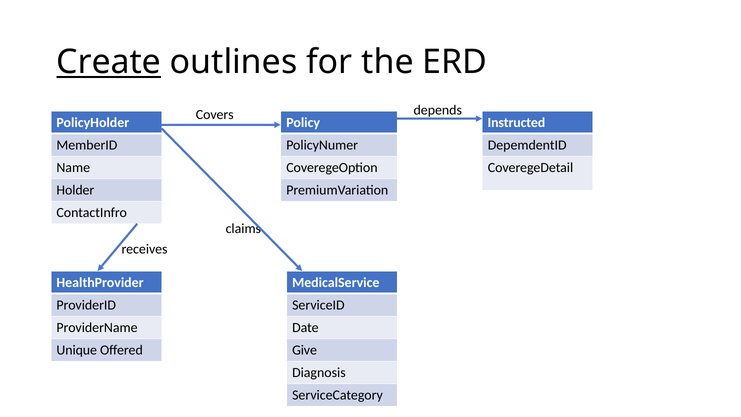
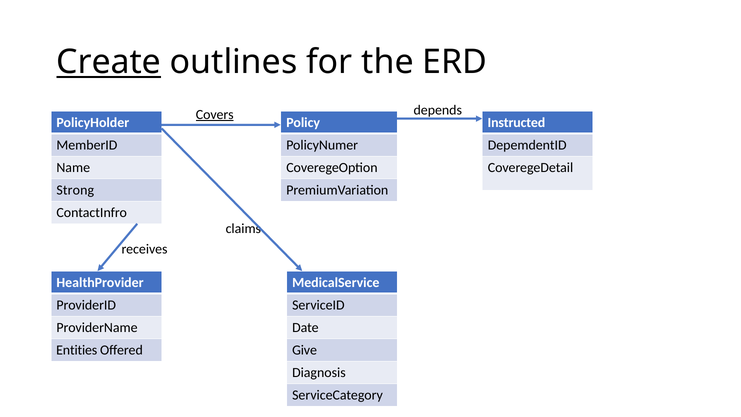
Covers underline: none -> present (215, 115)
Holder: Holder -> Strong (75, 190)
Unique: Unique -> Entities (77, 350)
